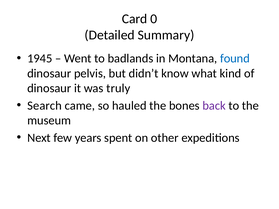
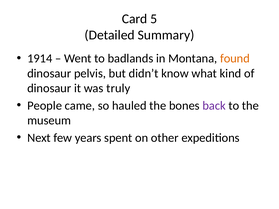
0: 0 -> 5 (154, 19)
1945: 1945 -> 1914 (40, 59)
found colour: blue -> orange (235, 59)
Search: Search -> People (45, 106)
